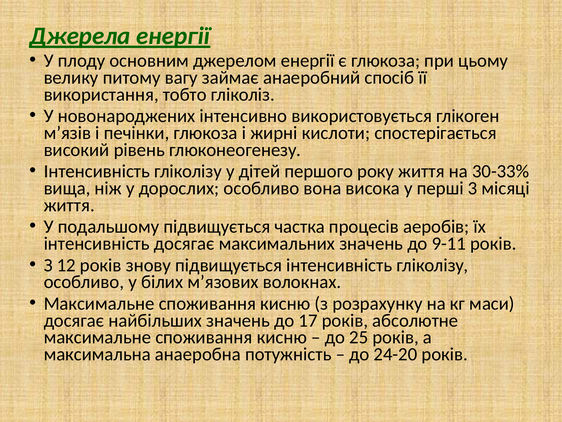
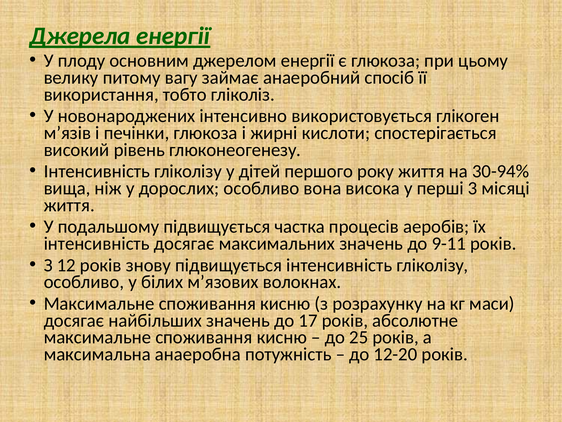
30-33%: 30-33% -> 30-94% (501, 171)
24-20: 24-20 -> 12-20 (395, 354)
